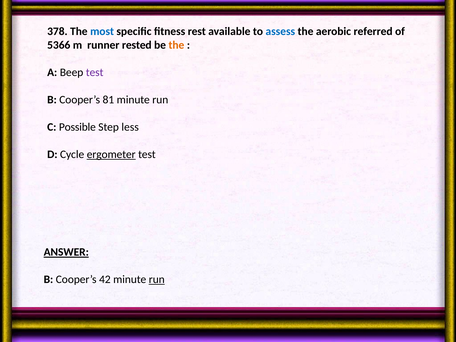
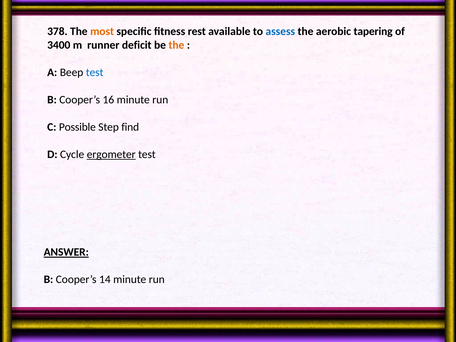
most colour: blue -> orange (102, 31)
referred: referred -> tapering (373, 31)
5366: 5366 -> 3400 (59, 45)
rested: rested -> deficit (137, 45)
test colour: purple -> blue (95, 72)
81: 81 -> 16 (108, 100)
less: less -> find (130, 127)
42: 42 -> 14 (105, 279)
run underline: present -> none (157, 279)
